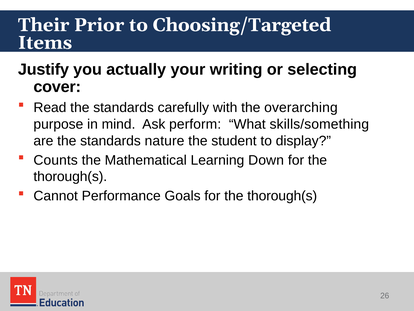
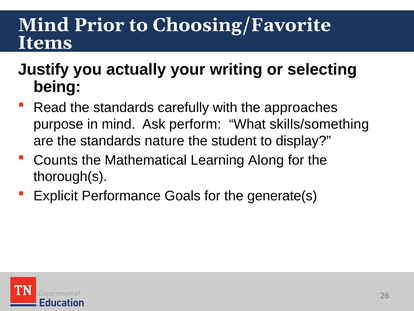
Their: Their -> Mind (44, 25)
Choosing/Targeted: Choosing/Targeted -> Choosing/Favorite (242, 25)
cover: cover -> being (57, 87)
overarching: overarching -> approaches (301, 107)
Down: Down -> Along (266, 160)
Cannot: Cannot -> Explicit (56, 196)
Goals for the thorough(s: thorough(s -> generate(s (282, 196)
